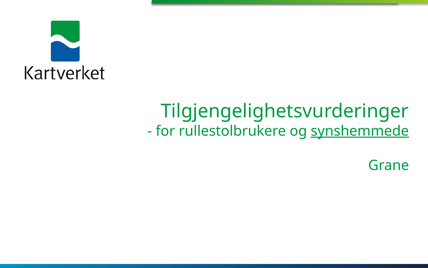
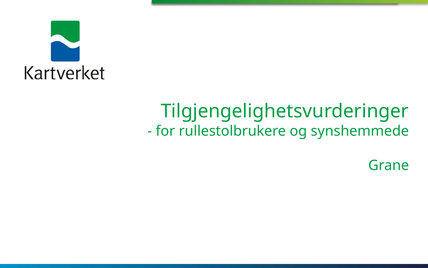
synshemmede underline: present -> none (360, 131)
